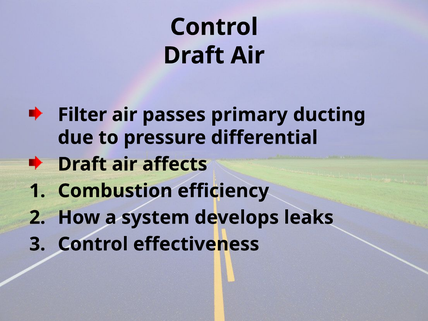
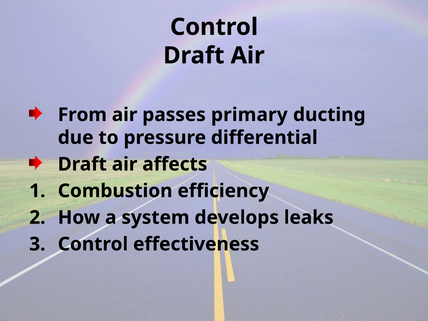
Filter: Filter -> From (82, 115)
